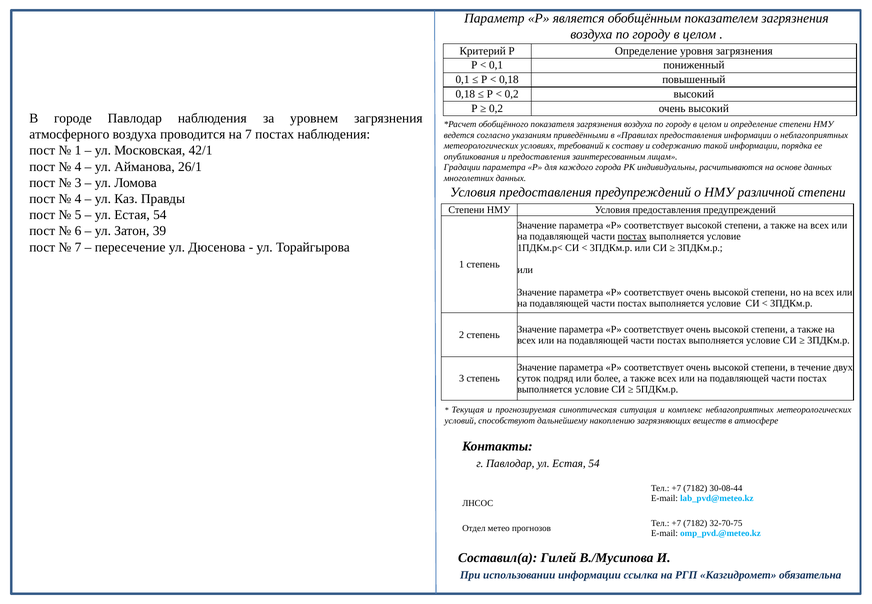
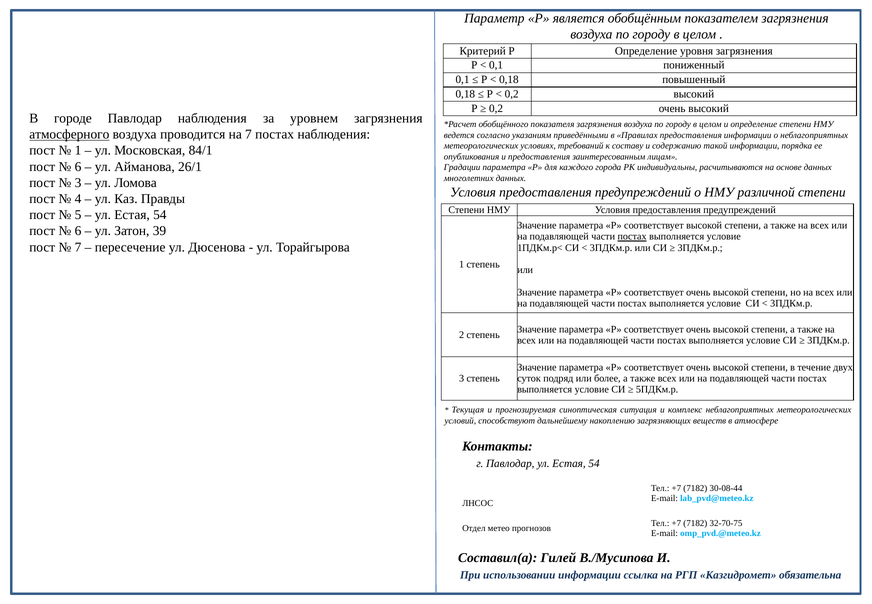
атмосферного underline: none -> present (69, 134)
42/1: 42/1 -> 84/1 (201, 150)
4: 4 -> 6 (78, 167)
